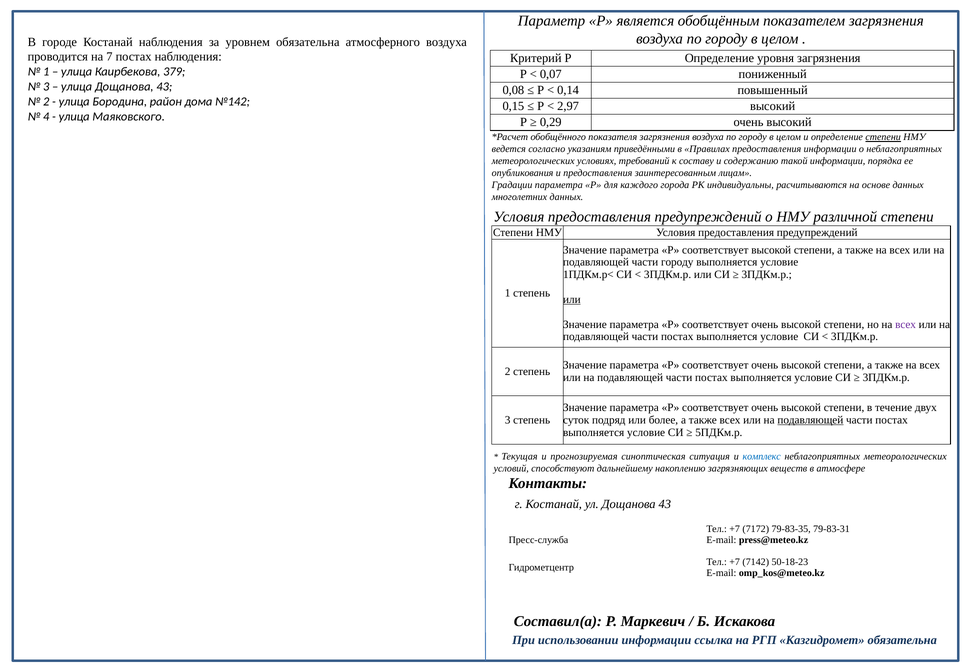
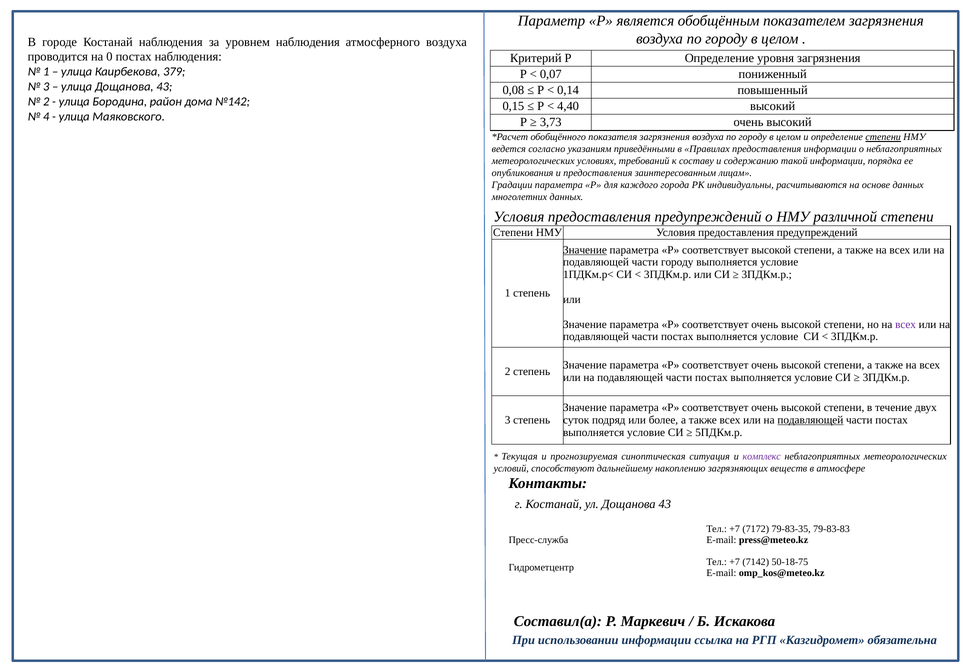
уровнем обязательна: обязательна -> наблюдения (308, 42)
7: 7 -> 0 (109, 57)
2,97: 2,97 -> 4,40 (568, 106)
0,29: 0,29 -> 3,73 (551, 122)
Значение underline: none -> present (585, 250)
или underline: present -> none (572, 300)
комплекс colour: blue -> purple (762, 457)
79-83-31: 79-83-31 -> 79-83-83 (832, 529)
50-18-23: 50-18-23 -> 50-18-75 (790, 562)
